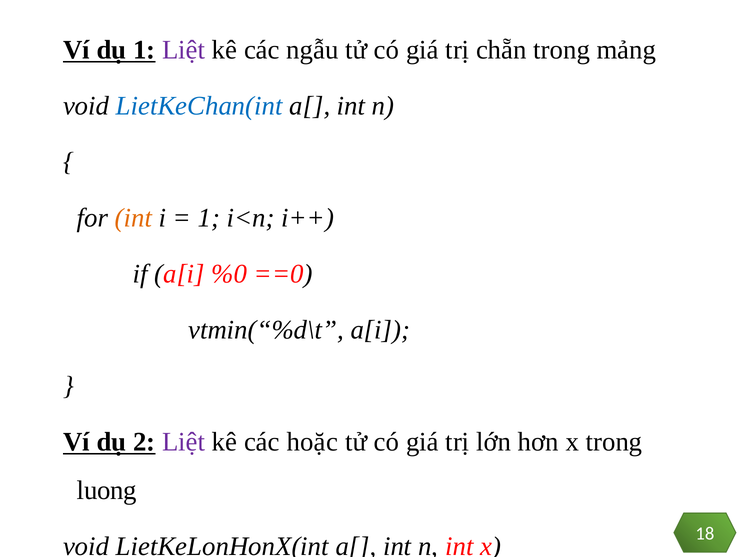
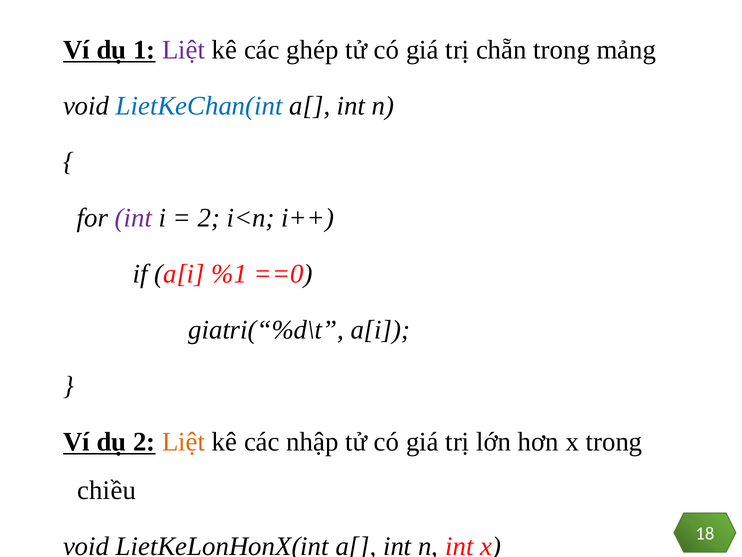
ngẫu: ngẫu -> ghép (312, 50)
int colour: orange -> purple (133, 218)
1: 1 -> 2 (209, 218)
%0: %0 -> %1 (229, 274)
vtmin(“%d\t: vtmin(“%d\t -> giatri(“%d\t (266, 330)
Liệt colour: purple -> orange (184, 442)
hoặc: hoặc -> nhập (312, 442)
luong: luong -> chiều (107, 490)
